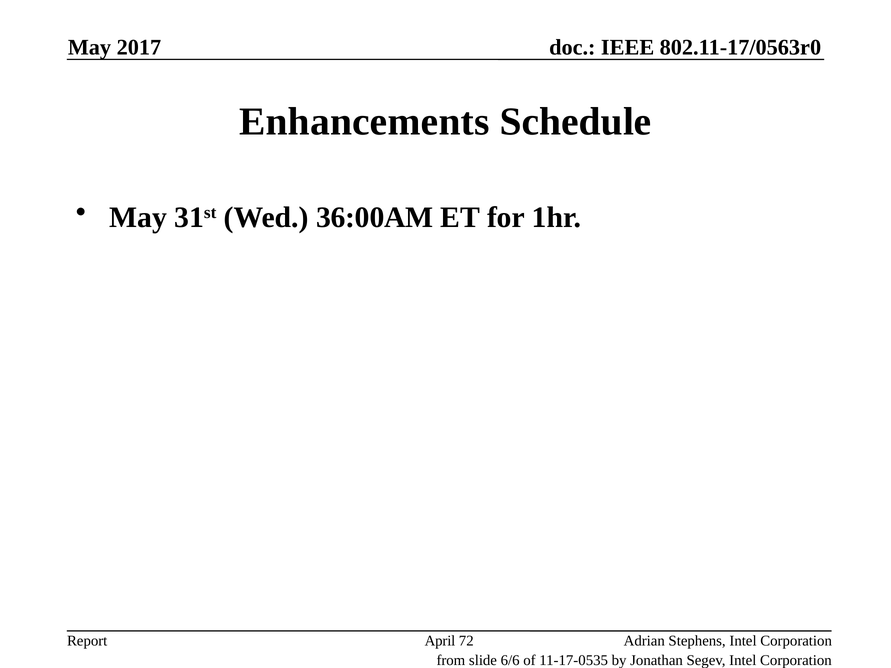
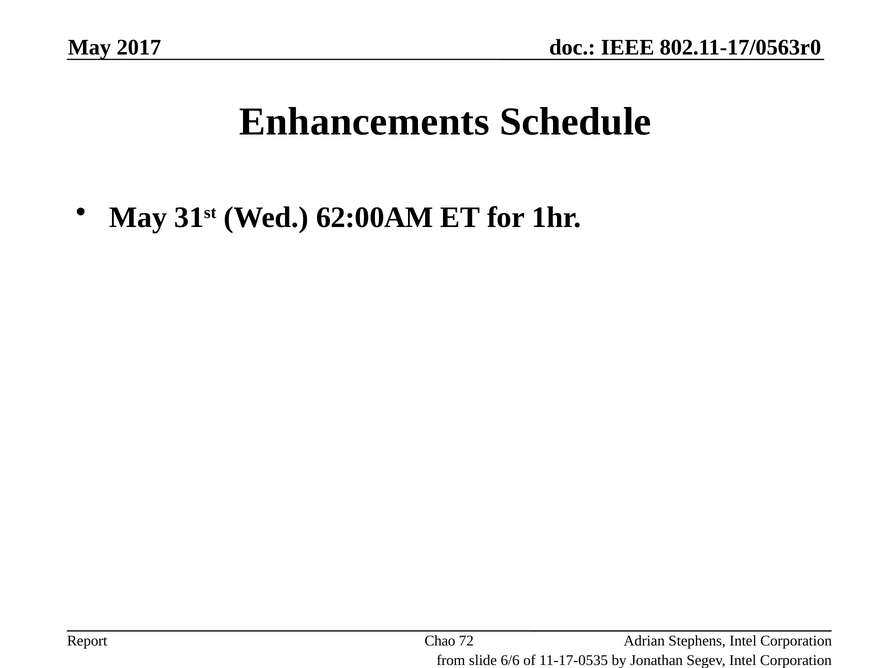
36:00AM: 36:00AM -> 62:00AM (375, 217)
April: April -> Chao (440, 641)
